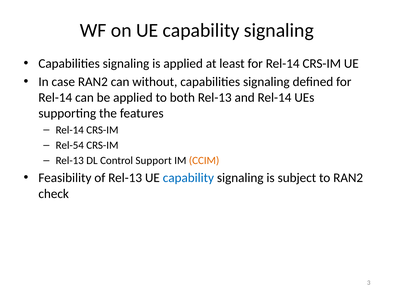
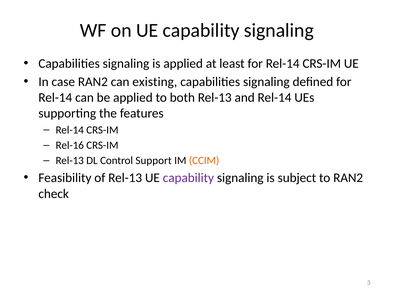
without: without -> existing (155, 82)
Rel-54: Rel-54 -> Rel-16 (70, 145)
capability colour: blue -> purple (188, 178)
